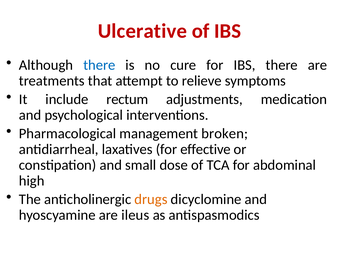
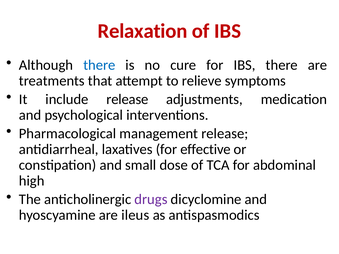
Ulcerative: Ulcerative -> Relaxation (143, 31)
include rectum: rectum -> release (127, 99)
management broken: broken -> release (225, 134)
drugs colour: orange -> purple (151, 199)
